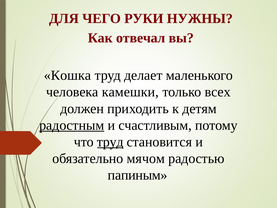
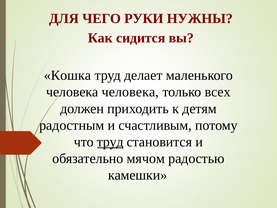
отвечал: отвечал -> сидится (141, 38)
человека камешки: камешки -> человека (130, 92)
радостным underline: present -> none (72, 125)
папиным: папиным -> камешки (138, 175)
